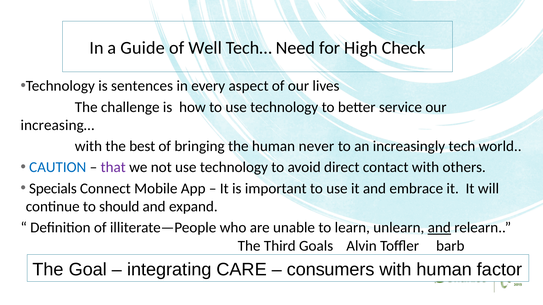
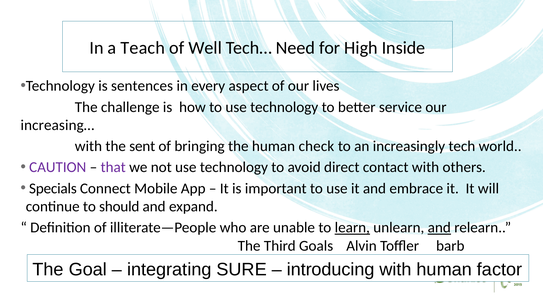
Guide: Guide -> Teach (143, 48)
Check: Check -> Inside (404, 48)
best: best -> sent (142, 146)
never: never -> check (316, 146)
CAUTION colour: blue -> purple (58, 168)
learn underline: none -> present (352, 228)
CARE: CARE -> SURE (242, 270)
consumers: consumers -> introducing (331, 270)
